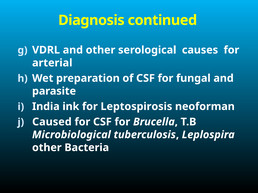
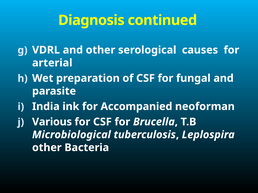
Leptospirosis: Leptospirosis -> Accompanied (136, 107)
Caused: Caused -> Various (52, 122)
